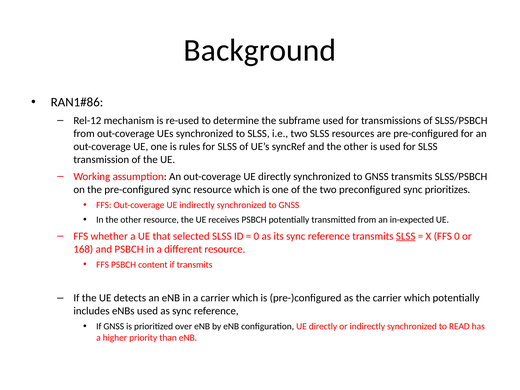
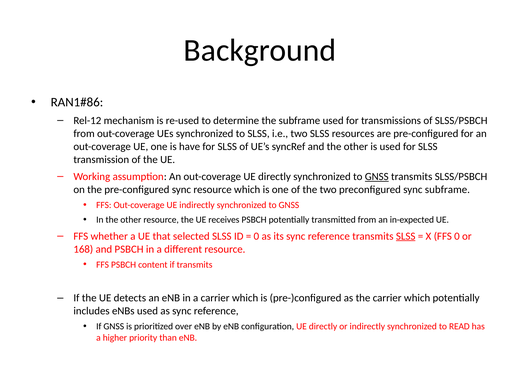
rules: rules -> have (190, 147)
GNSS underline: none -> present (377, 177)
sync prioritizes: prioritizes -> subframe (447, 190)
